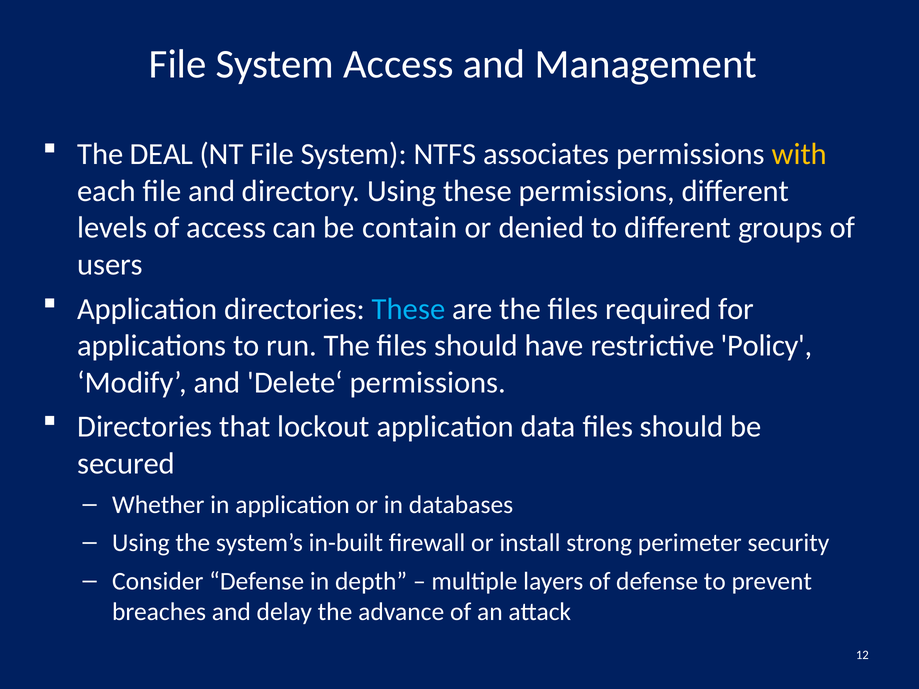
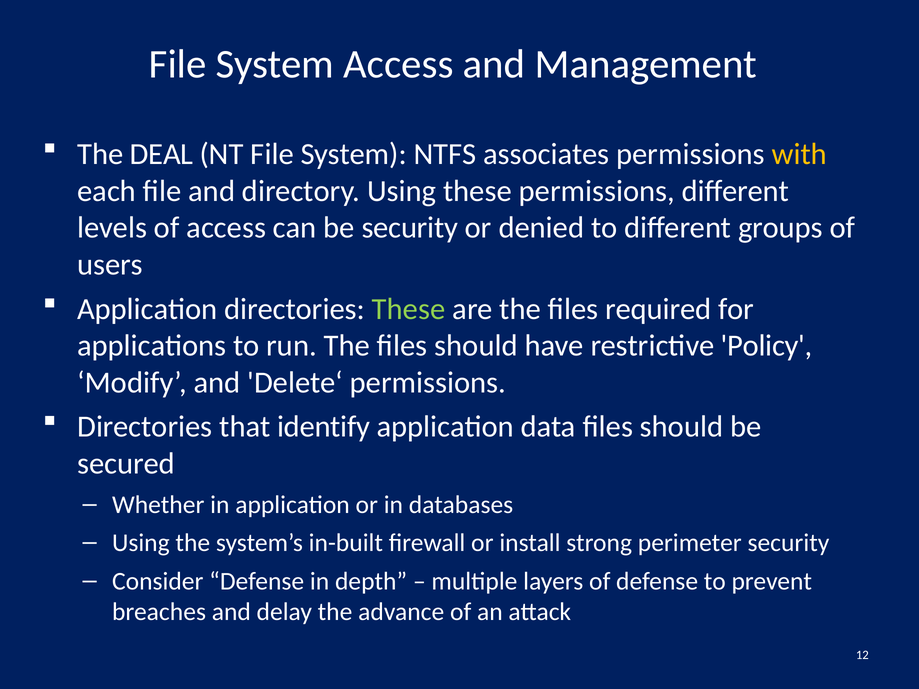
be contain: contain -> security (410, 228)
These colour: light blue -> light green (409, 309)
lockout: lockout -> identify (324, 427)
